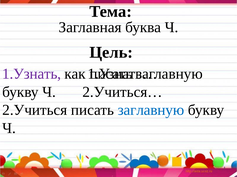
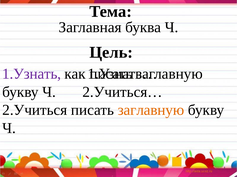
заглавную colour: blue -> orange (151, 110)
